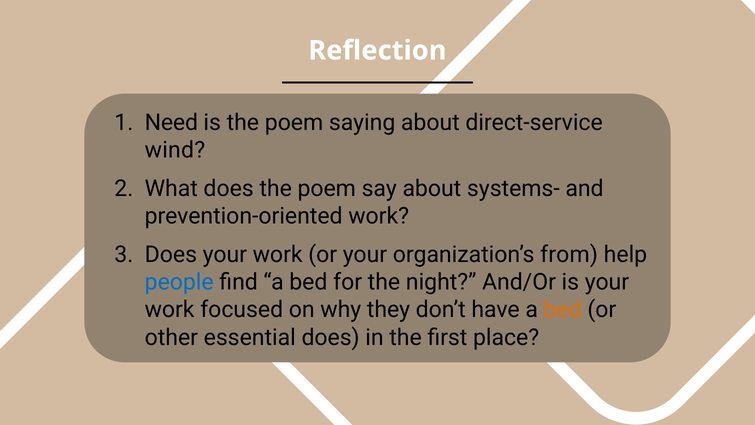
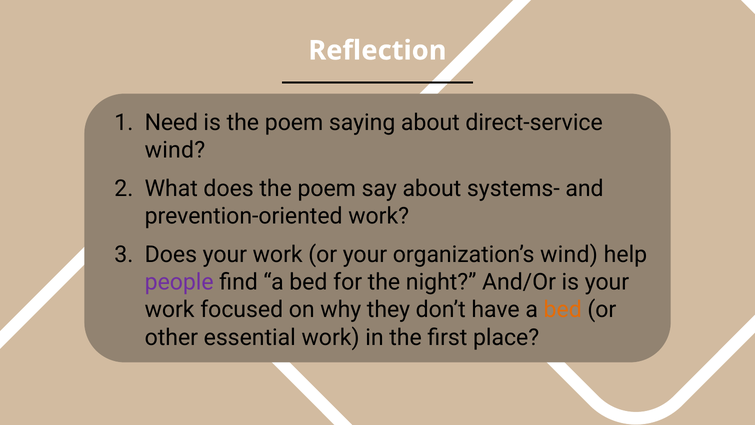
organization’s from: from -> wind (569, 254)
people colour: blue -> purple (179, 282)
essential does: does -> work (331, 337)
